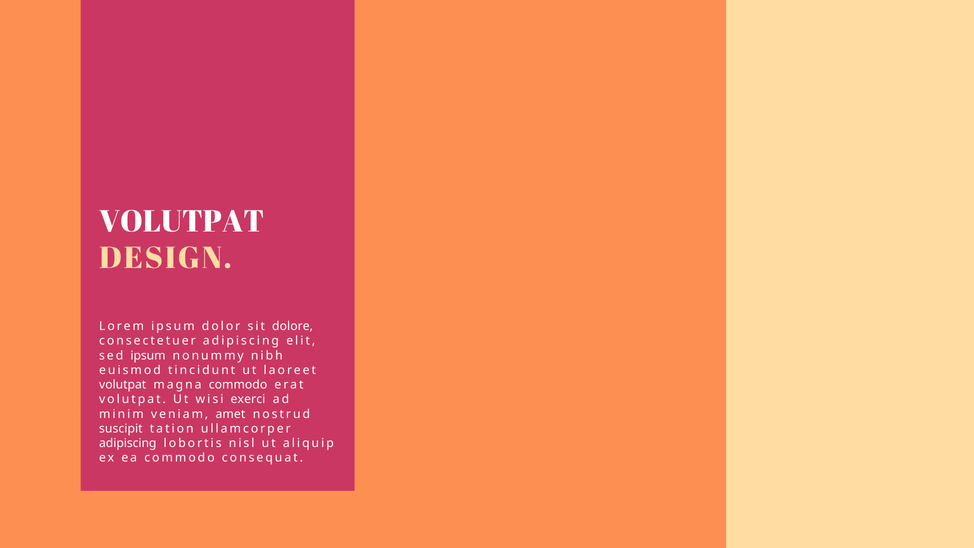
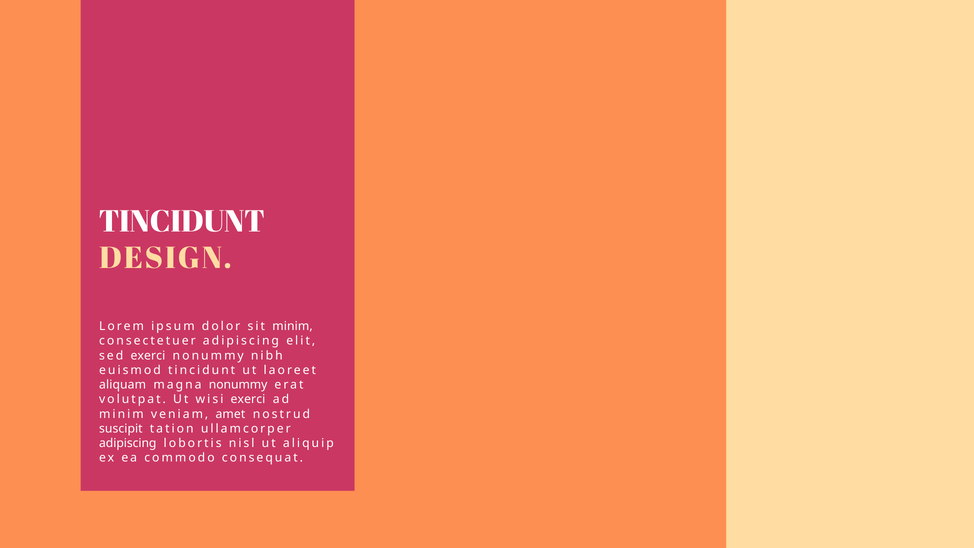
VOLUTPAT: VOLUTPAT -> TINCIDUNT (182, 221)
sit dolore: dolore -> minim (293, 326)
sed ipsum: ipsum -> exerci (148, 355)
volutpat: volutpat -> aliquam (123, 385)
magna commodo: commodo -> nonummy (238, 385)
